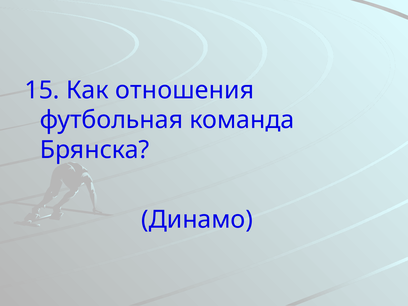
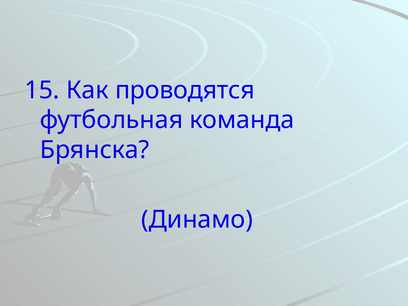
отношения: отношения -> проводятся (185, 90)
